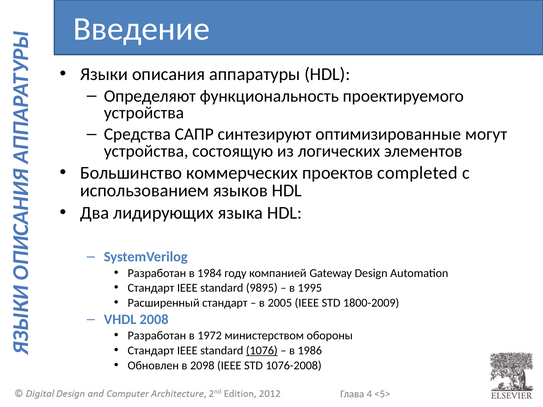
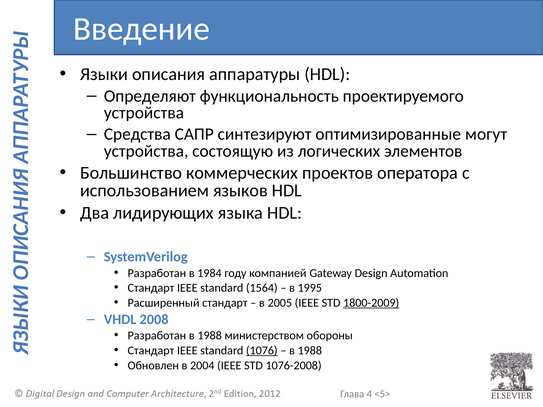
completed: completed -> оператора (418, 173)
9895: 9895 -> 1564 (262, 288)
1800-2009 underline: none -> present (371, 303)
Разработан в 1972: 1972 -> 1988 (210, 336)
1986: 1986 -> 1988 (310, 351)
2098: 2098 -> 2004 (202, 366)
